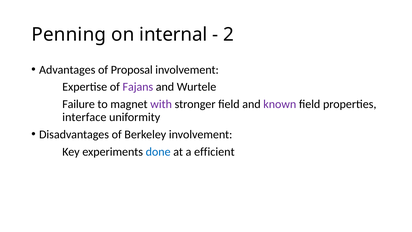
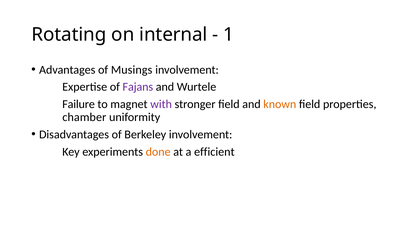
Penning: Penning -> Rotating (69, 35)
2: 2 -> 1 (229, 35)
Proposal: Proposal -> Musings (132, 70)
known colour: purple -> orange (280, 104)
interface: interface -> chamber (84, 117)
done colour: blue -> orange (158, 152)
